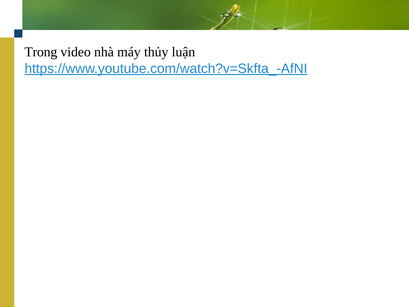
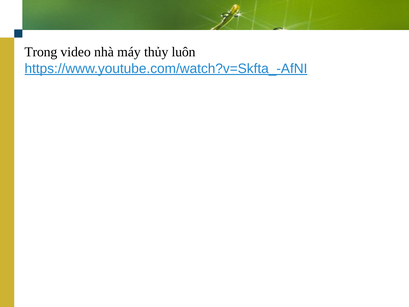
luận: luận -> luôn (184, 52)
